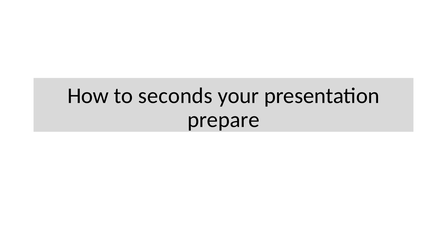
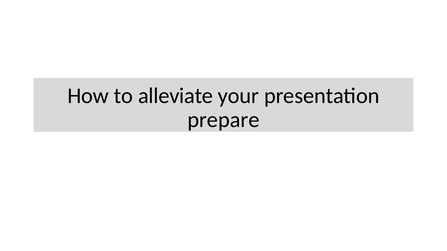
seconds: seconds -> alleviate (176, 96)
